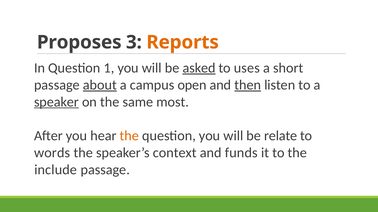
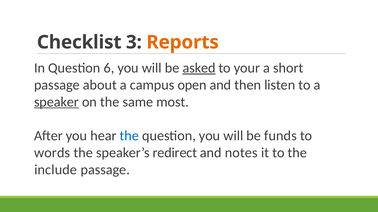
Proposes: Proposes -> Checklist (79, 42)
1: 1 -> 6 (109, 68)
uses: uses -> your (247, 68)
about underline: present -> none (100, 85)
then underline: present -> none (248, 85)
the colour: orange -> blue (129, 136)
relate: relate -> funds (280, 136)
context: context -> redirect (175, 153)
funds: funds -> notes (241, 153)
